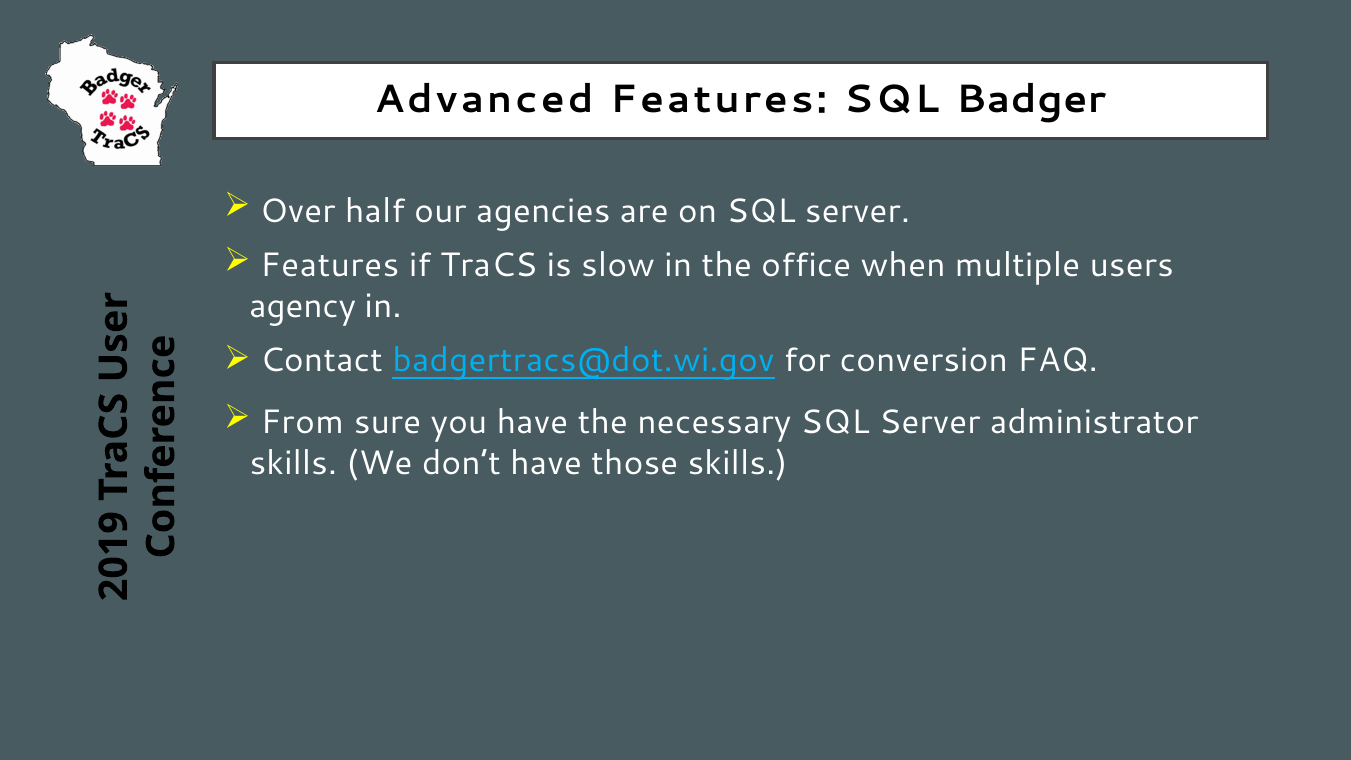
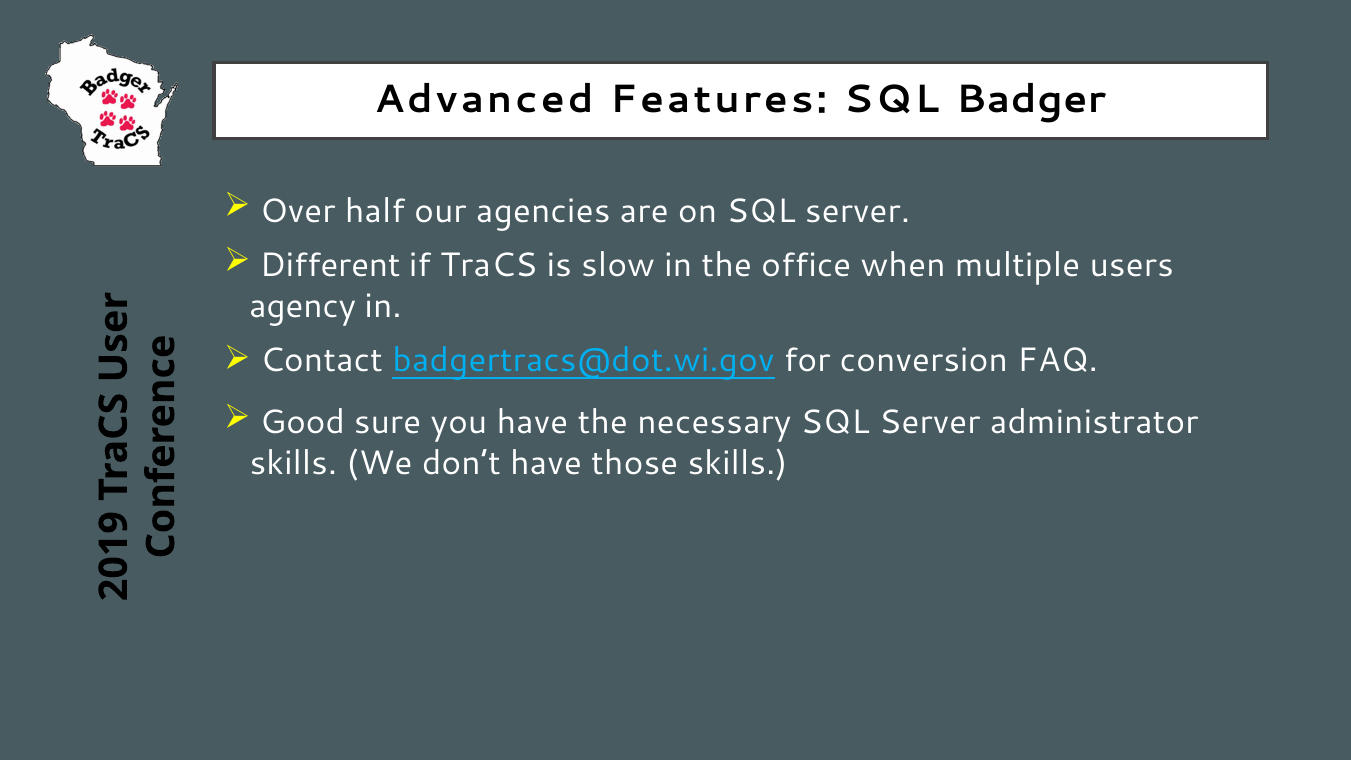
Features: Features -> Different (330, 265)
From: From -> Good (303, 423)
